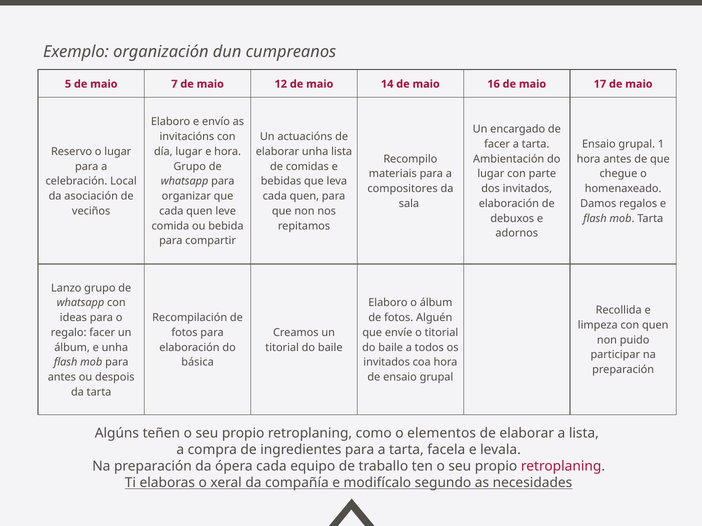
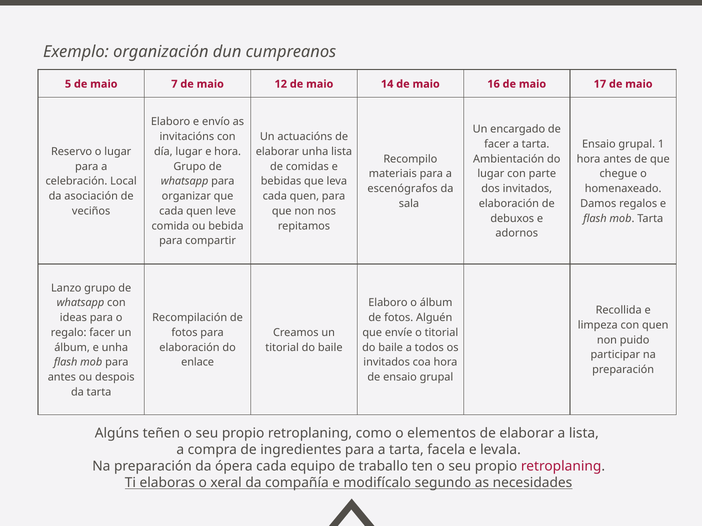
compositores: compositores -> escenógrafos (402, 189)
básica: básica -> enlace (198, 363)
